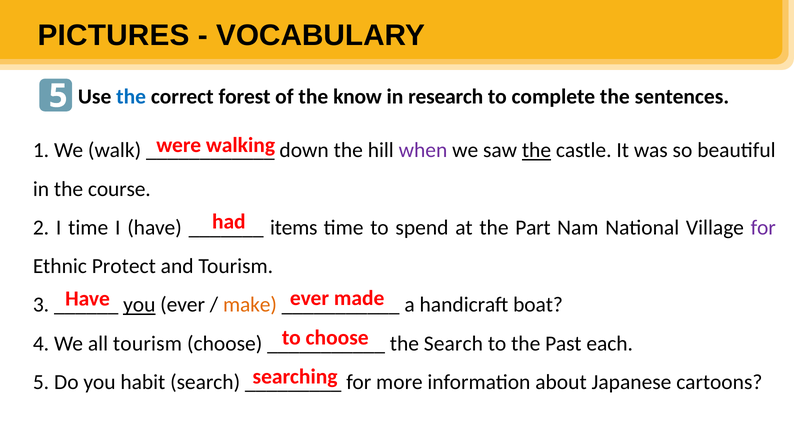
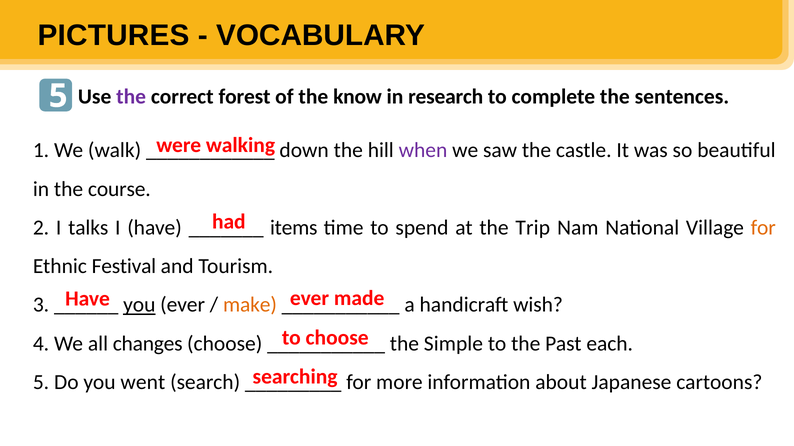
the colour: blue -> purple (131, 97)
the underline: present -> none (536, 151)
I time: time -> talks (88, 228)
Part: Part -> Trip (533, 228)
for colour: purple -> orange (763, 228)
Protect: Protect -> Festival (124, 267)
boat: boat -> wish (538, 305)
all tourism: tourism -> changes (148, 344)
the Search: Search -> Simple (453, 344)
habit: habit -> went (143, 383)
